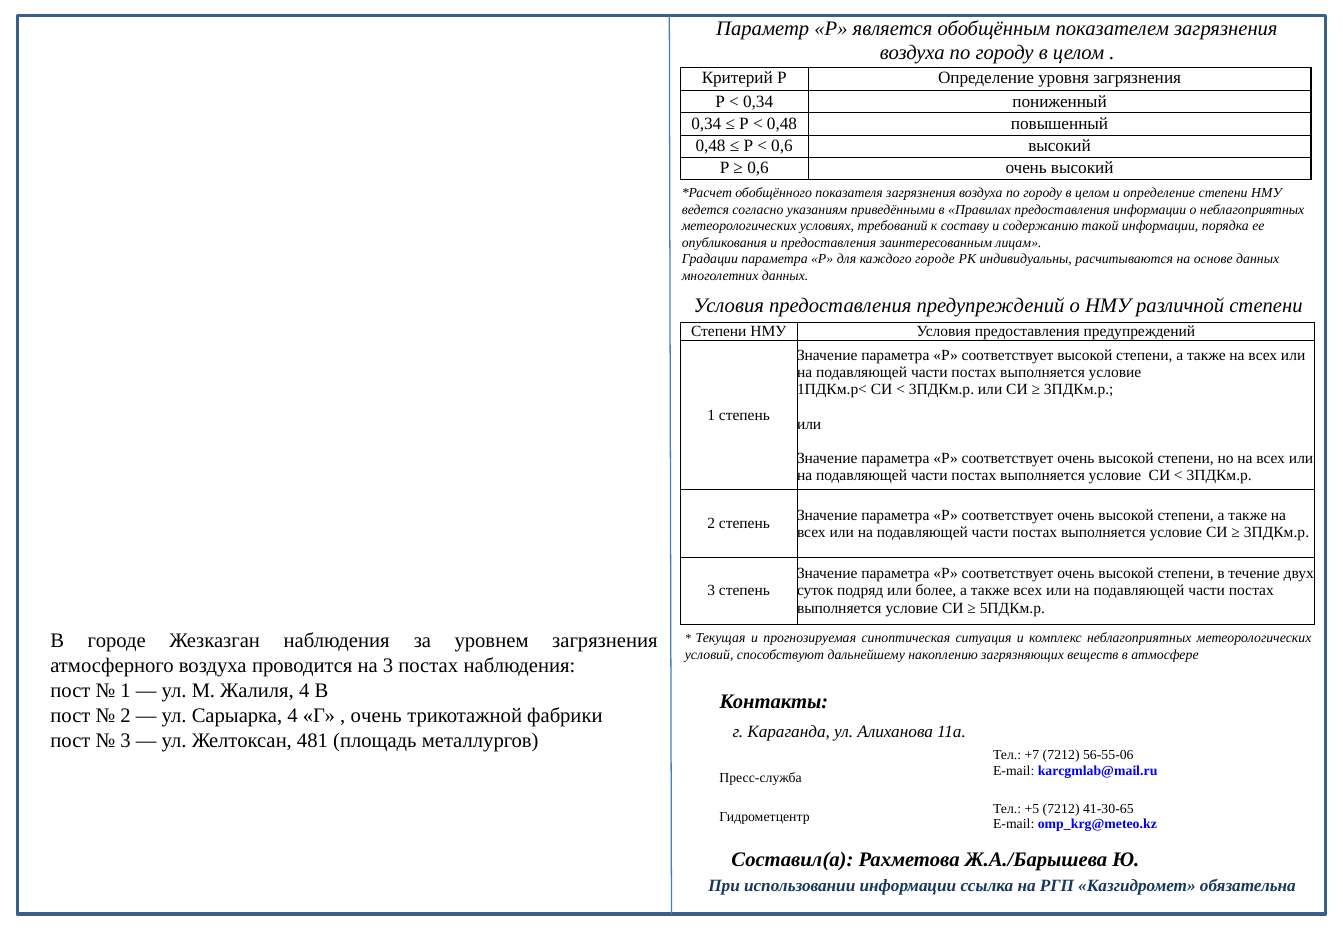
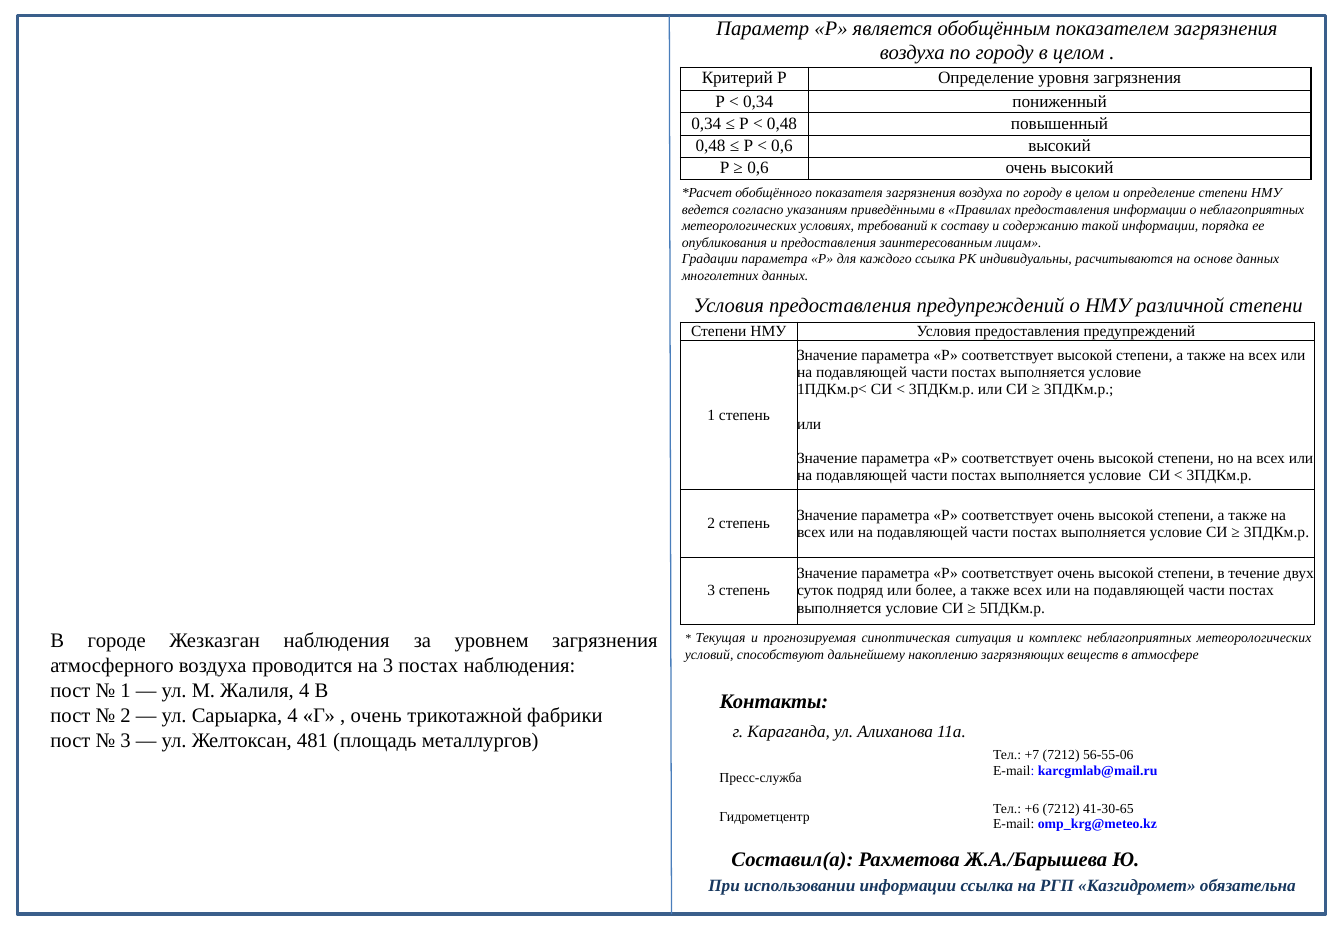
каждого городе: городе -> ссылка (935, 259)
+5: +5 -> +6 (1032, 809)
